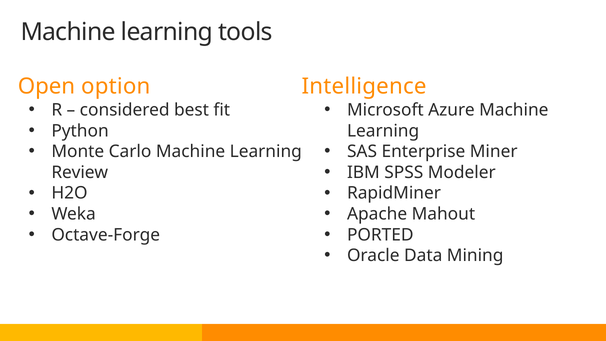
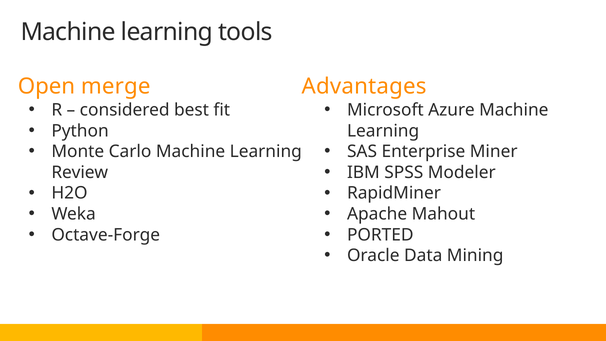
option: option -> merge (116, 87)
Intelligence: Intelligence -> Advantages (364, 87)
